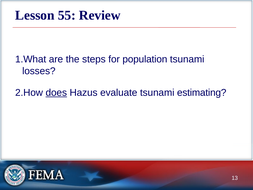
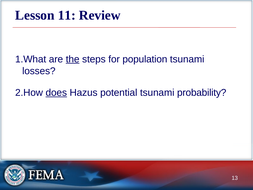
55: 55 -> 11 (67, 15)
the underline: none -> present (73, 59)
evaluate: evaluate -> potential (119, 93)
estimating: estimating -> probability (202, 93)
